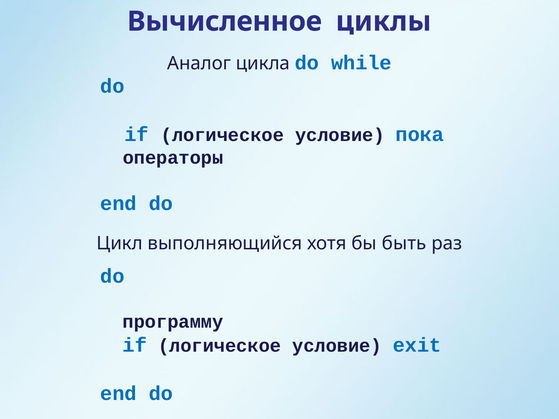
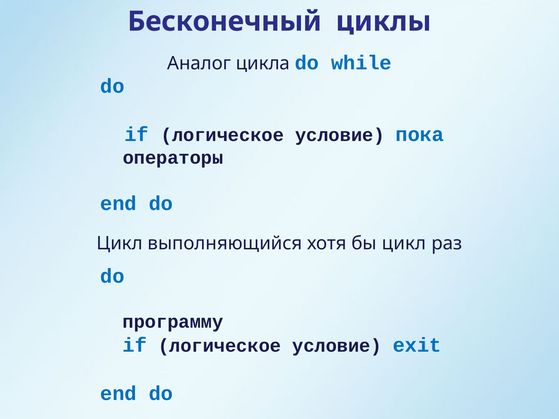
Вычисленное: Вычисленное -> Бесконечный (225, 21)
бы быть: быть -> цикл (404, 243)
